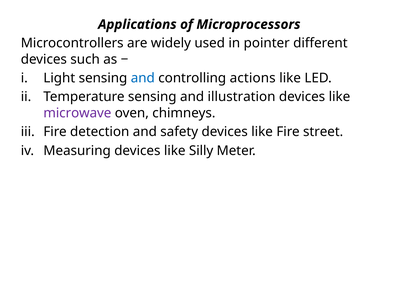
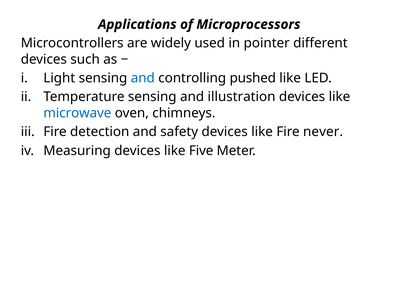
actions: actions -> pushed (253, 78)
microwave colour: purple -> blue (77, 113)
street: street -> never (323, 132)
Silly: Silly -> Five (201, 150)
